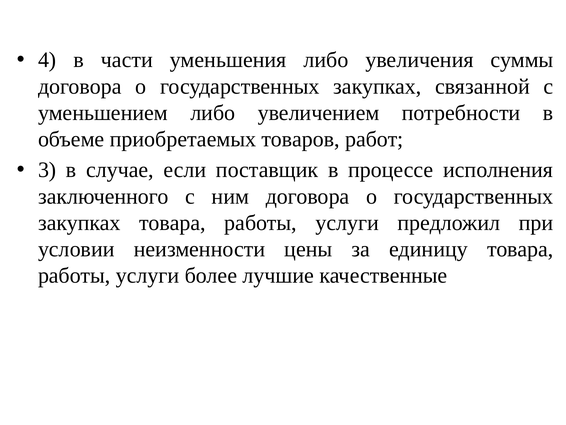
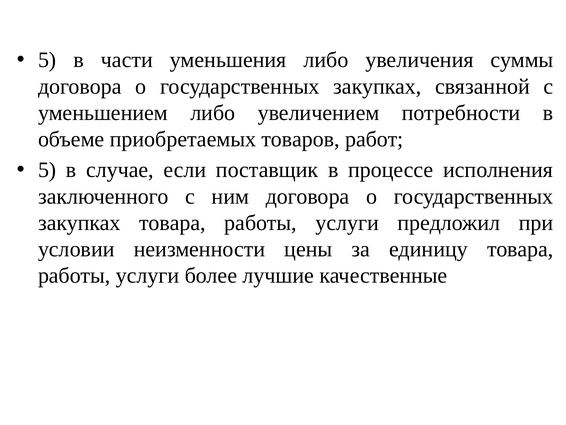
4: 4 -> 5 (47, 60)
3: 3 -> 5 (47, 170)
